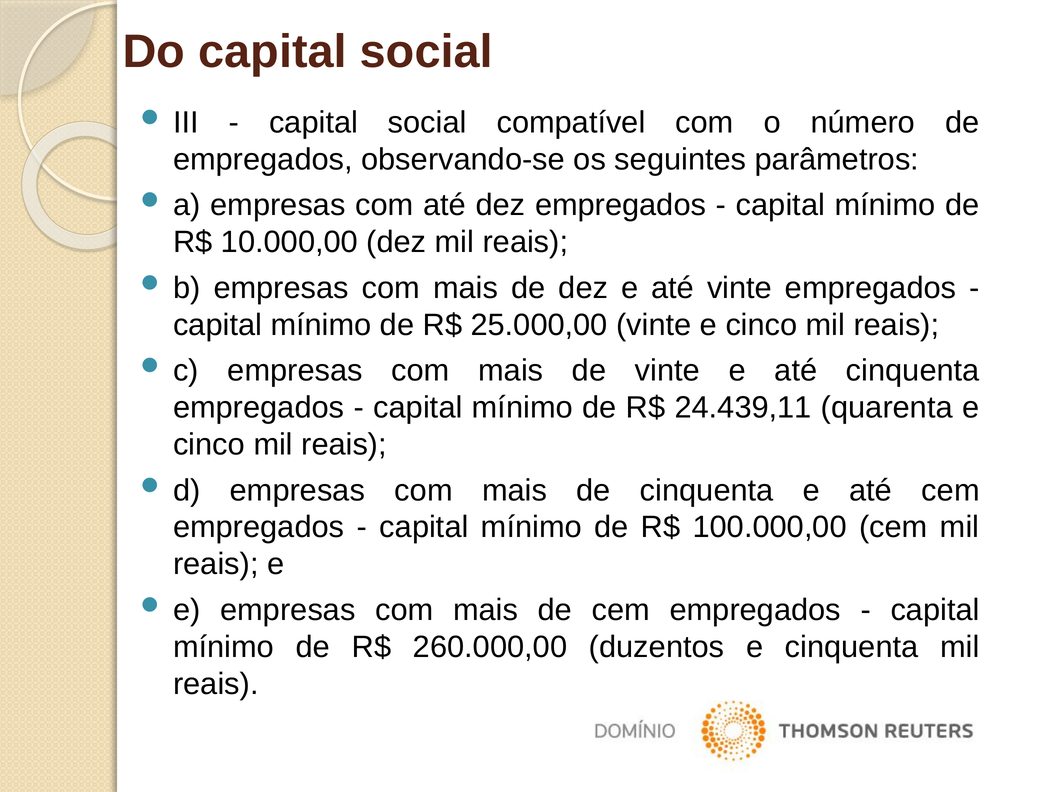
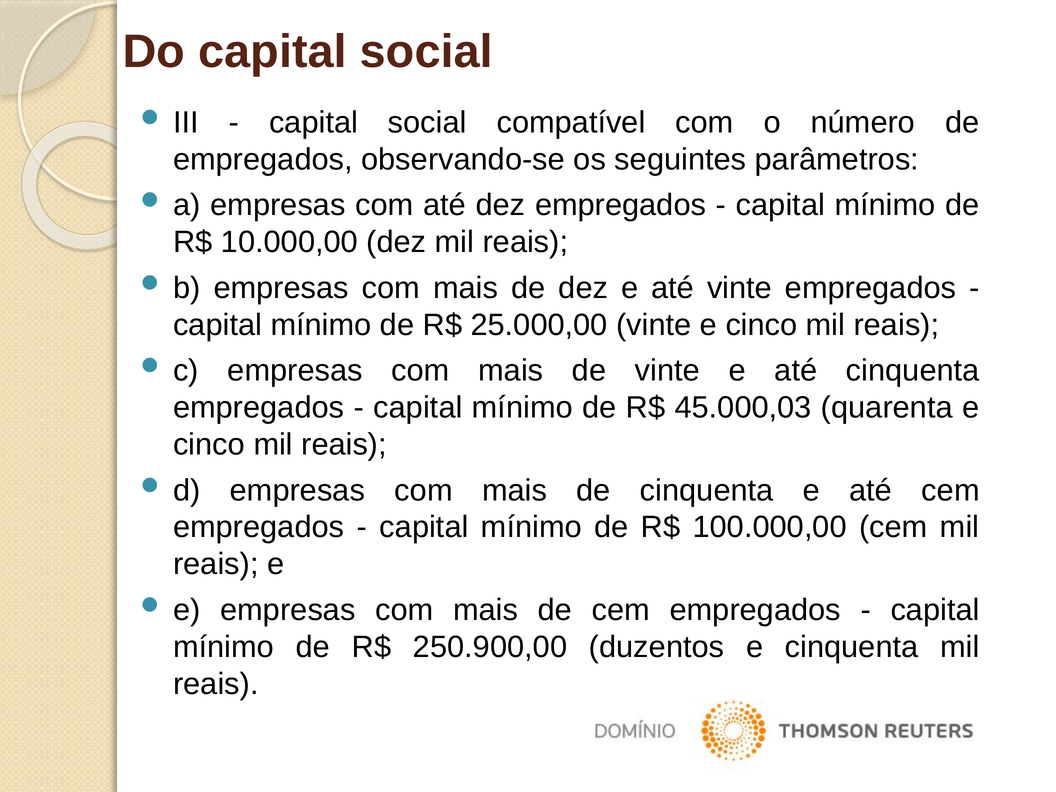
24.439,11: 24.439,11 -> 45.000,03 (743, 408)
260.000,00: 260.000,00 -> 250.900,00 (490, 647)
